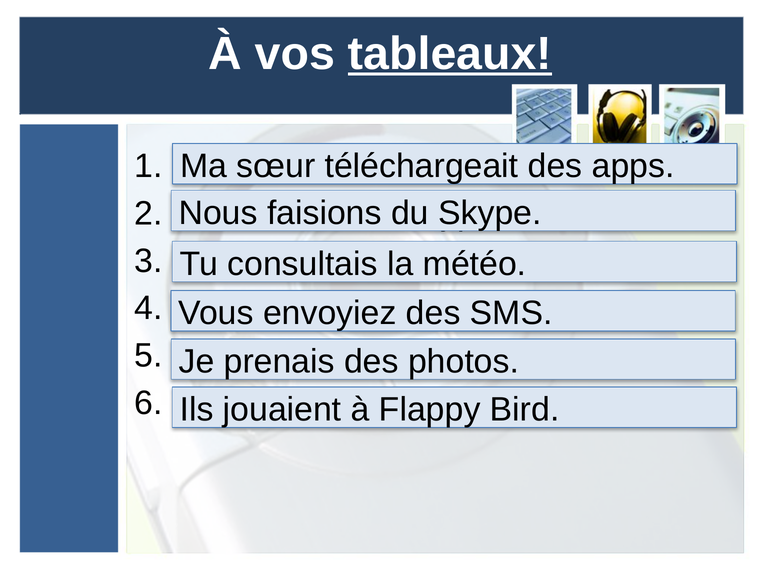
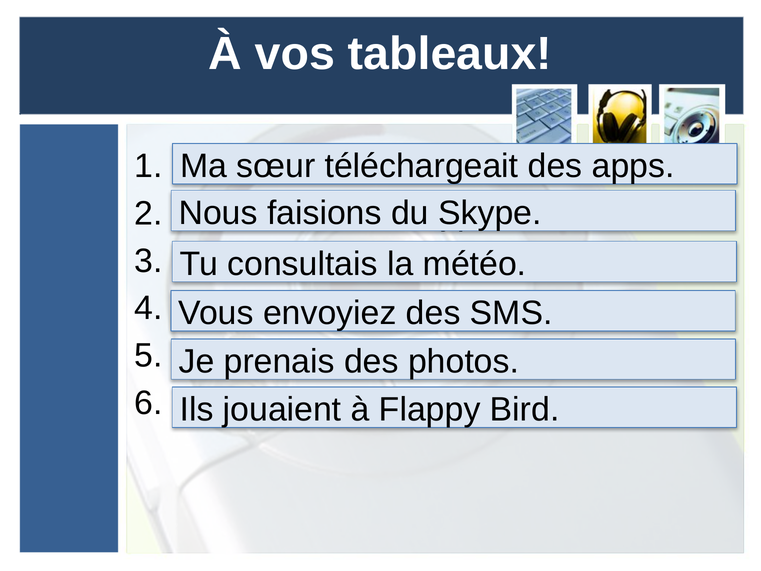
tableaux underline: present -> none (450, 54)
